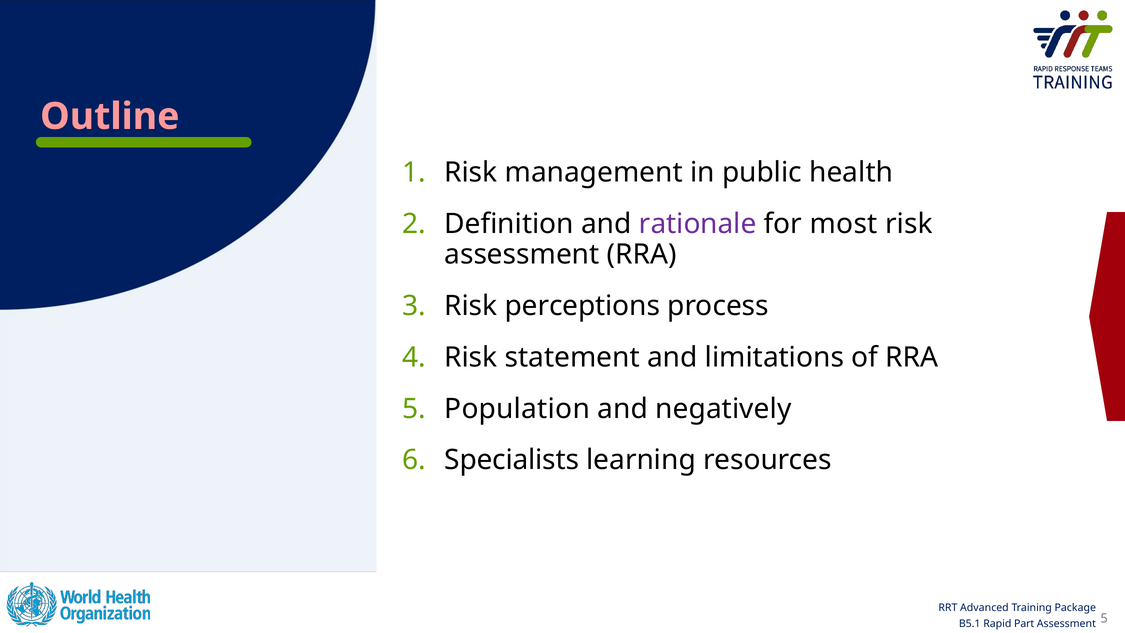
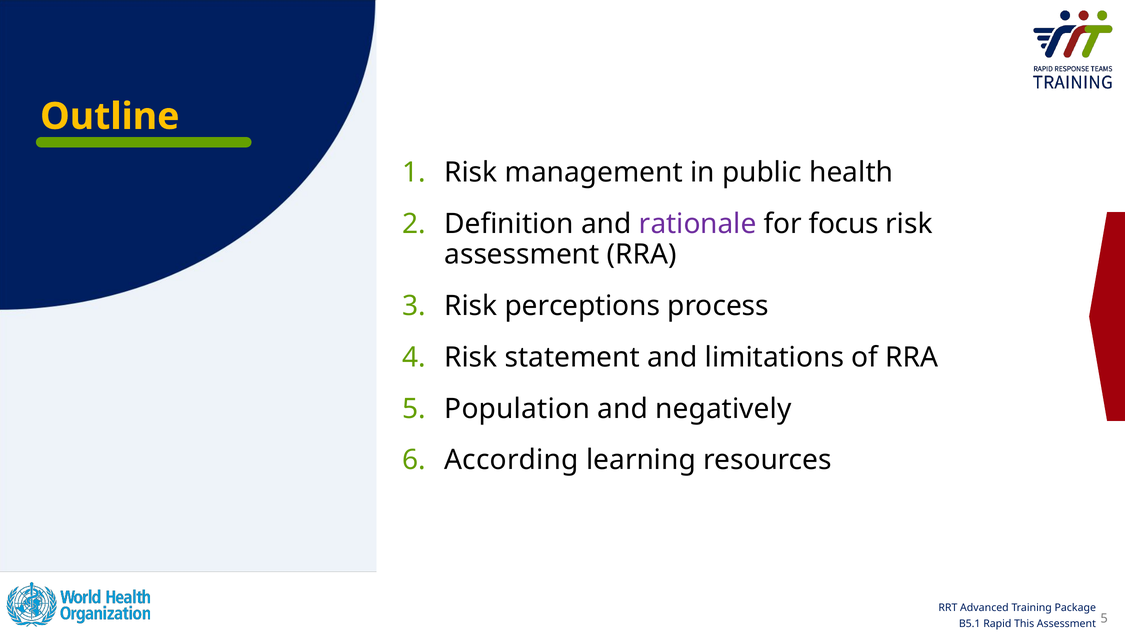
Outline colour: pink -> yellow (110, 116)
most: most -> focus (844, 224)
Specialists: Specialists -> According (511, 460)
Part: Part -> This (1024, 624)
